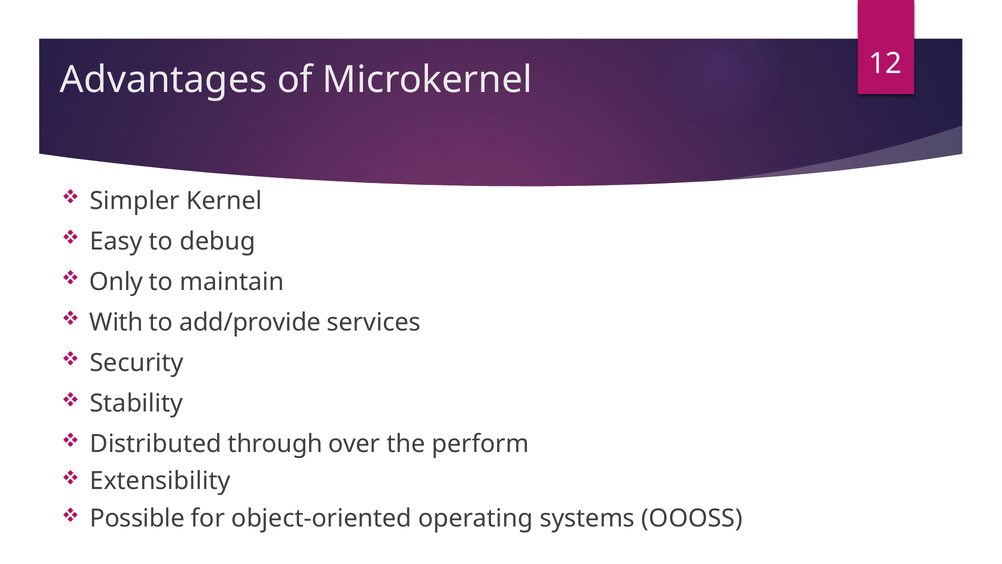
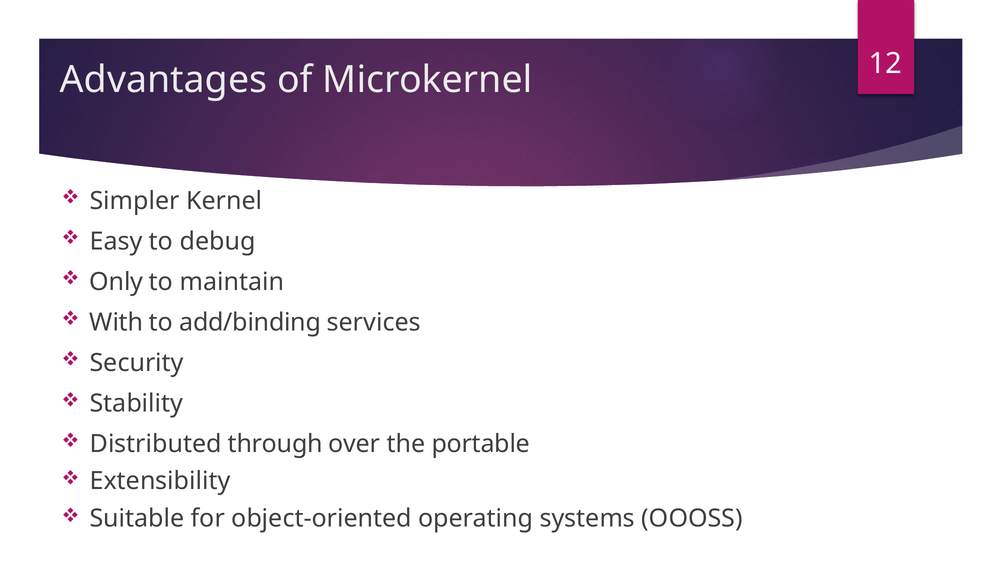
add/provide: add/provide -> add/binding (250, 322)
perform: perform -> portable (481, 444)
Possible: Possible -> Suitable (137, 518)
